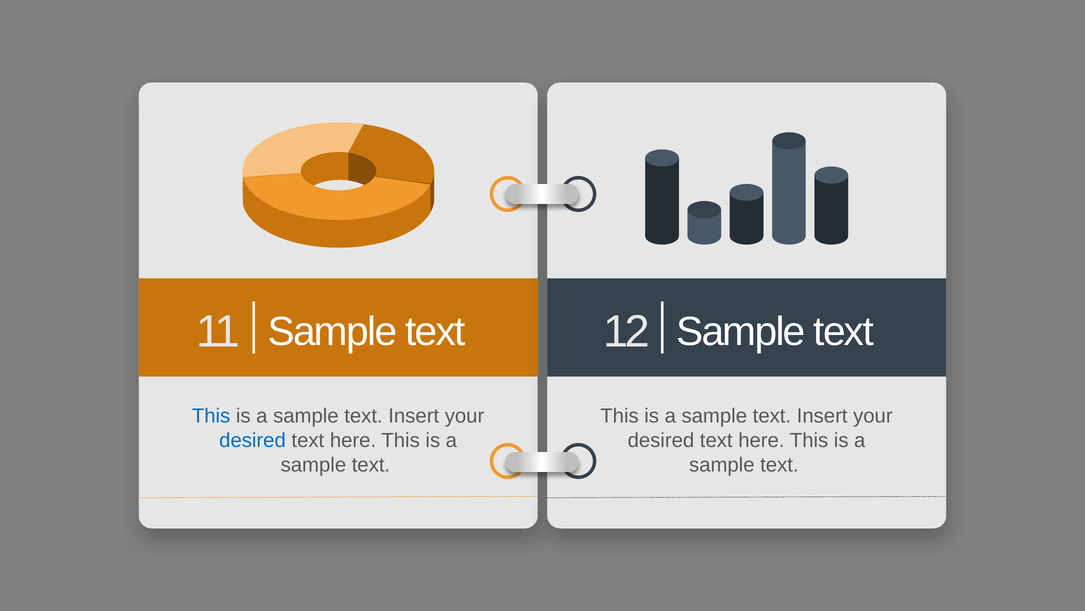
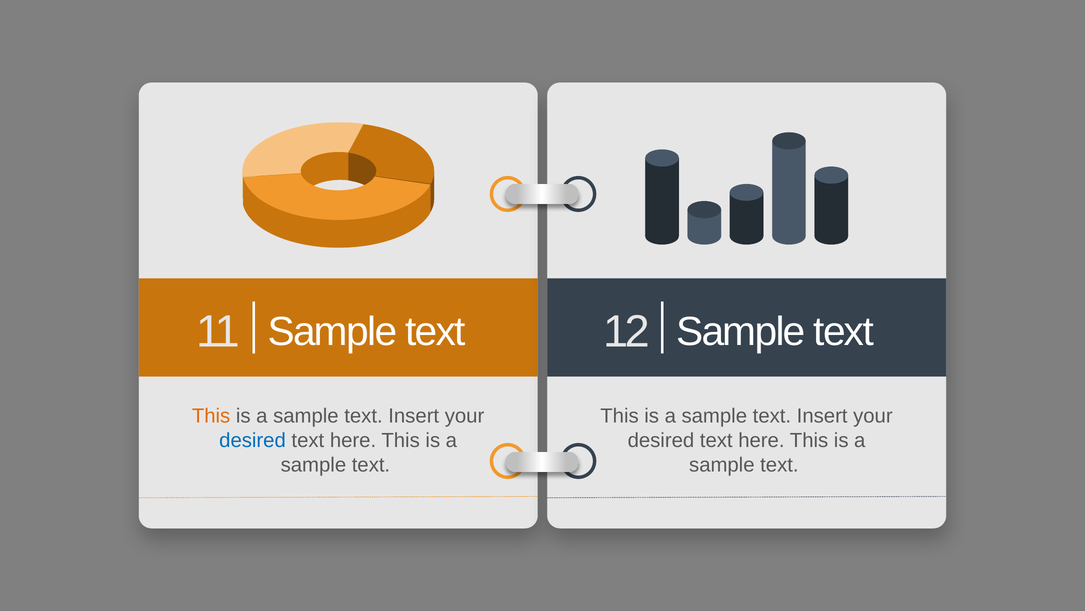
This colour: blue -> orange (211, 415)
